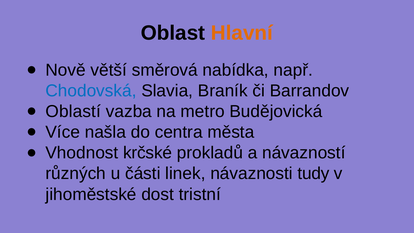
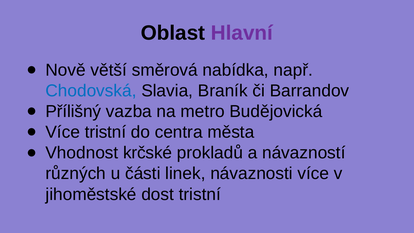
Hlavní colour: orange -> purple (242, 33)
Oblastí: Oblastí -> Přílišný (73, 111)
Více našla: našla -> tristní (105, 132)
návaznosti tudy: tudy -> více (313, 174)
